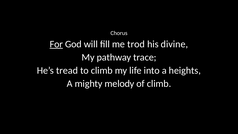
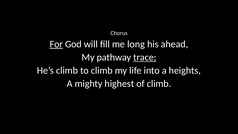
trod: trod -> long (136, 44)
divine: divine -> ahead (174, 44)
trace underline: none -> present (145, 57)
He’s tread: tread -> climb (67, 70)
melody: melody -> highest (119, 84)
